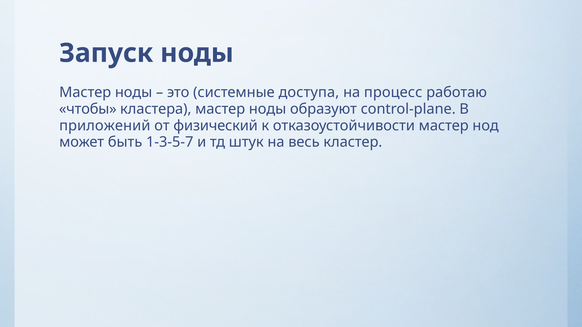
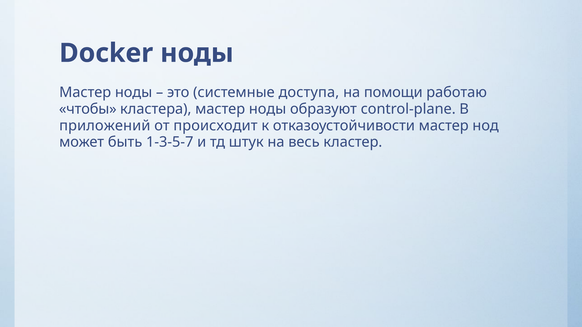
Запуск: Запуск -> Docker (106, 53)
процесс: процесс -> помощи (393, 93)
физический: физический -> происходит (215, 126)
